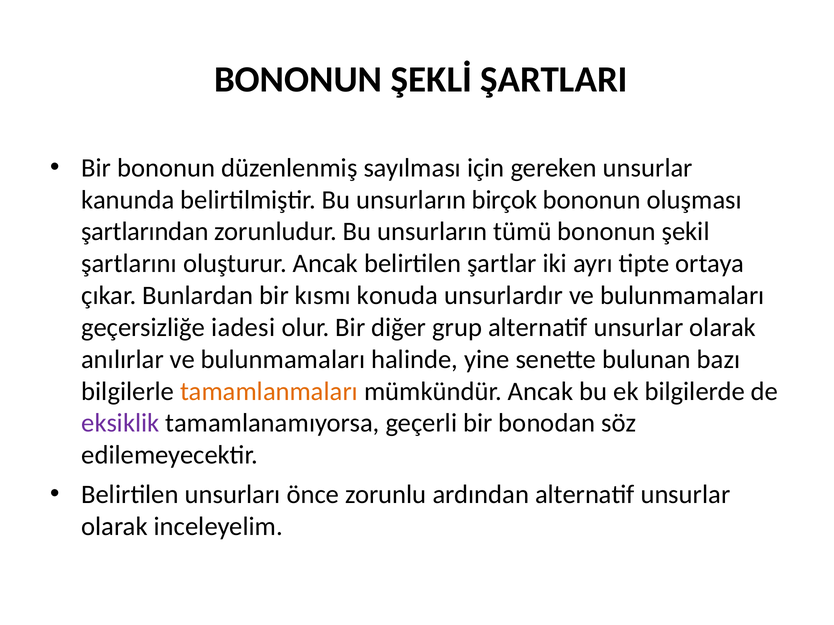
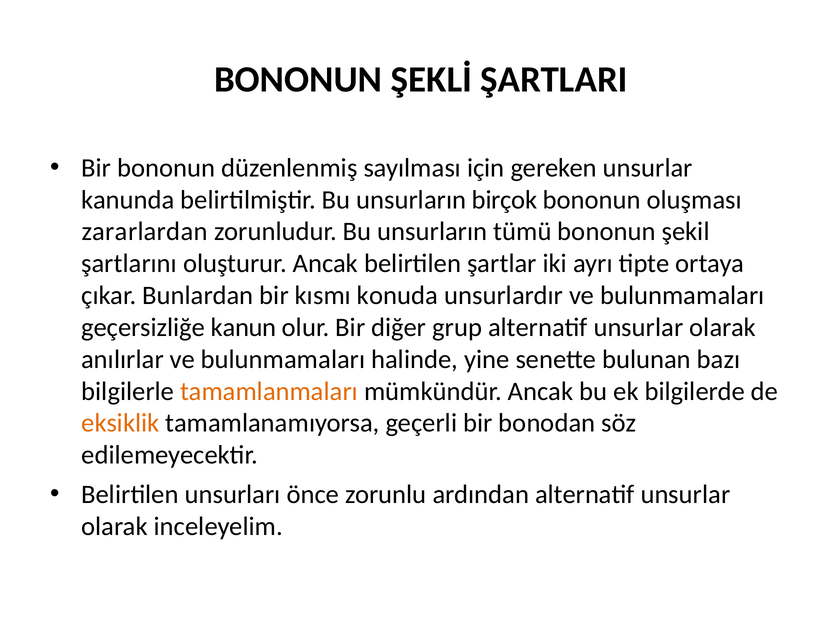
şartlarından: şartlarından -> zararlardan (145, 232)
iadesi: iadesi -> kanun (244, 328)
eksiklik colour: purple -> orange (120, 424)
